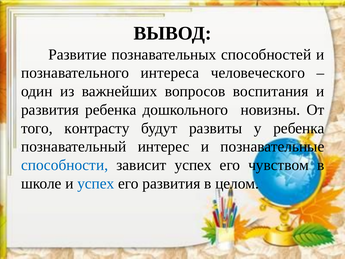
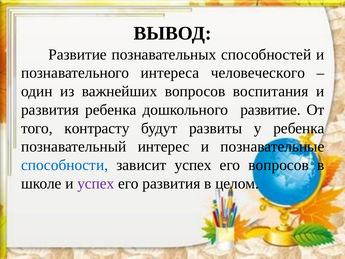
дошкольного новизны: новизны -> развитие (271, 110)
его чувством: чувством -> вопросов (279, 165)
успех colour: blue -> purple (96, 183)
